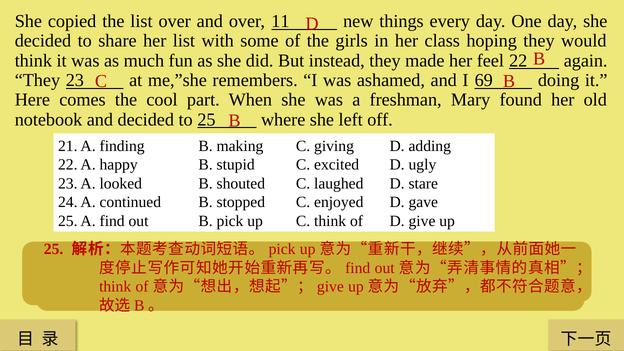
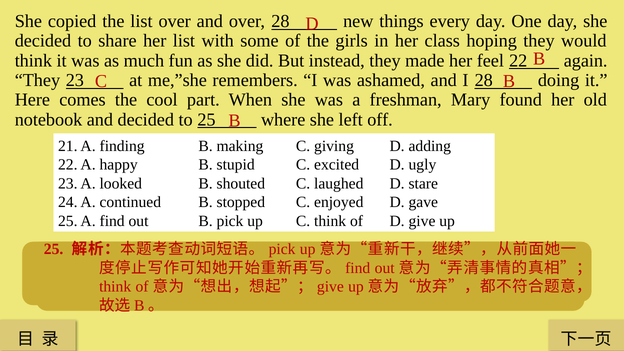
over 11: 11 -> 28 (280, 21)
I 69: 69 -> 28 (484, 80)
